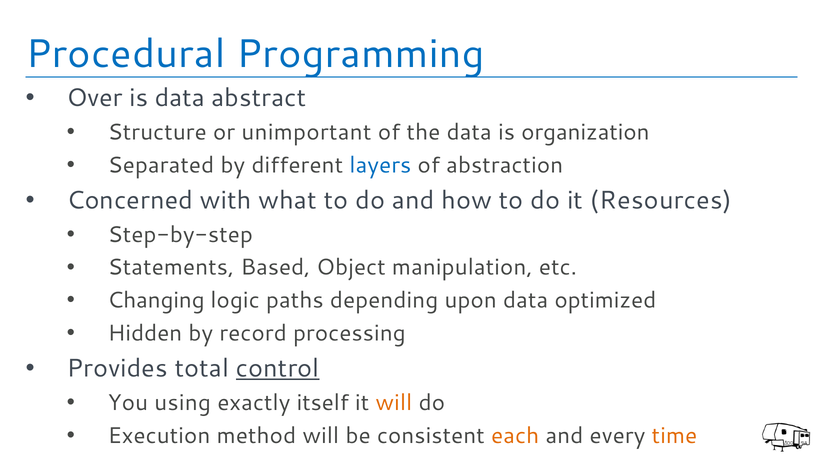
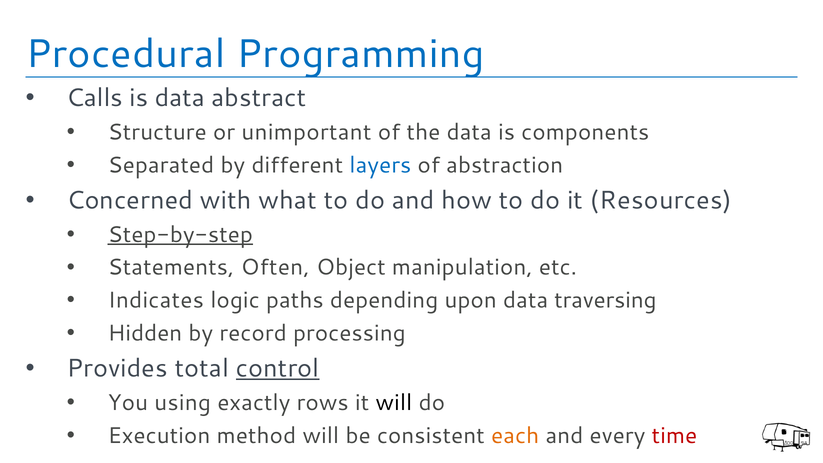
Over: Over -> Calls (95, 98)
organization: organization -> components (585, 132)
Step-by-step underline: none -> present (180, 235)
Based: Based -> Often (275, 267)
Changing: Changing -> Indicates (156, 300)
optimized: optimized -> traversing (605, 300)
itself: itself -> rows (323, 403)
will colour: orange -> black (394, 403)
time colour: orange -> red (674, 435)
